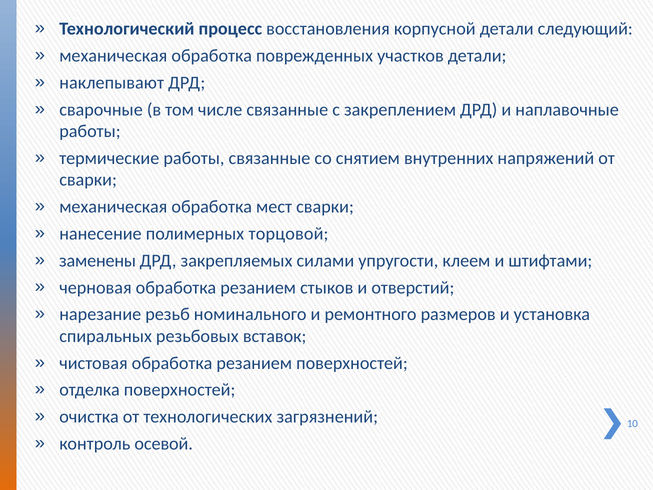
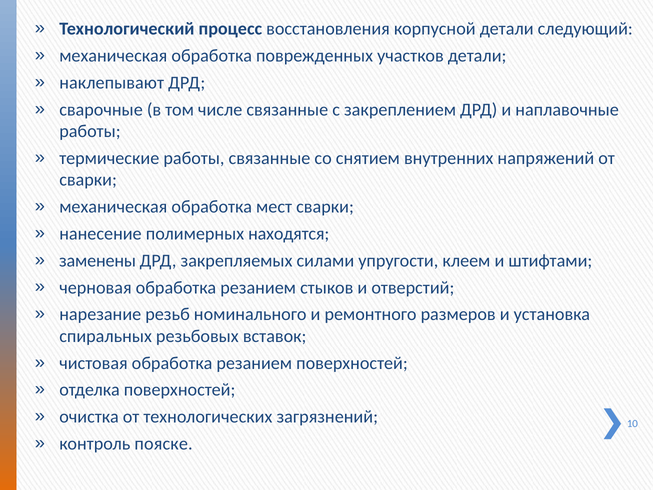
торцовой: торцовой -> находятся (289, 234)
осевой: осевой -> пояске (164, 443)
